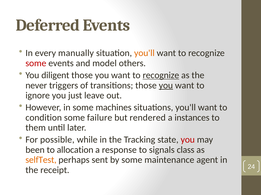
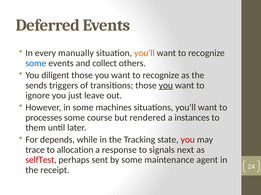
some colour: red -> blue (36, 63)
model: model -> collect (105, 63)
recognize underline: present -> none (161, 75)
never: never -> sends (36, 86)
condition: condition -> processes (44, 118)
failure: failure -> course (100, 118)
possible: possible -> depends (57, 140)
been: been -> trace (35, 150)
class: class -> next (185, 150)
selfTest colour: orange -> red (41, 161)
